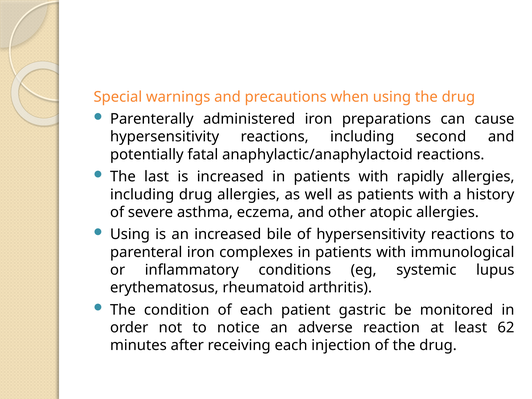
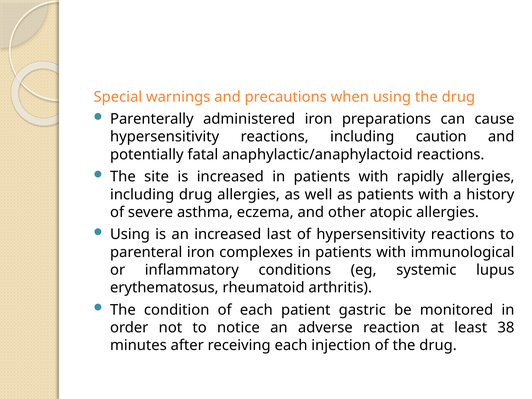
second: second -> caution (441, 137)
last: last -> site (157, 177)
bile: bile -> last (279, 234)
62: 62 -> 38 (506, 328)
